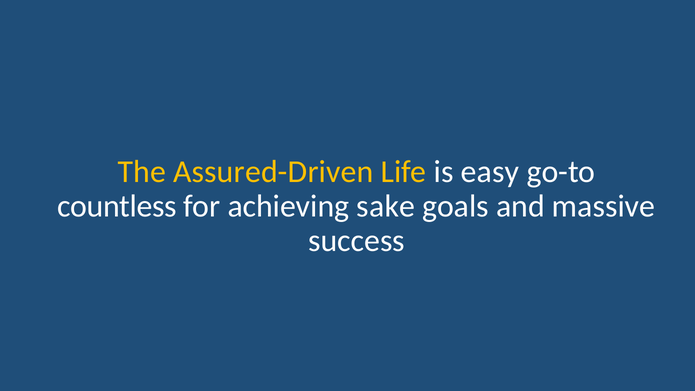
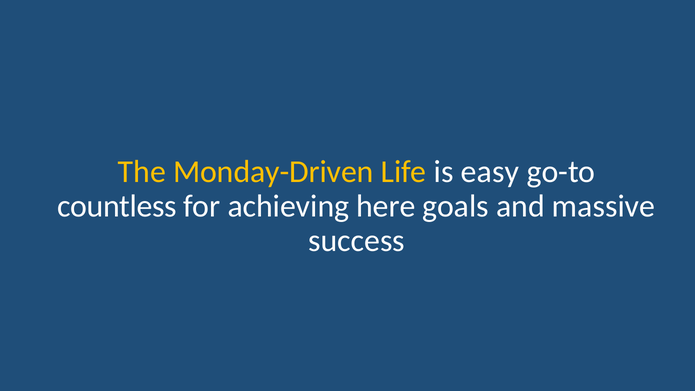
Assured-Driven: Assured-Driven -> Monday-Driven (273, 172)
sake: sake -> here (386, 206)
